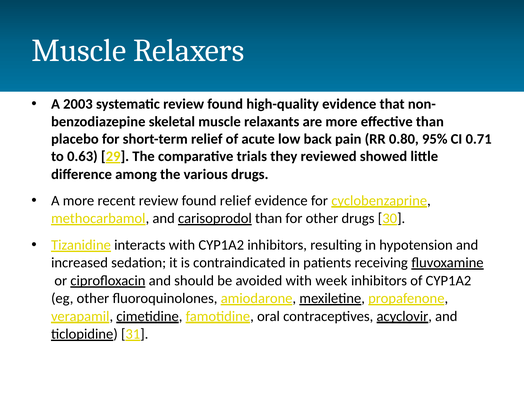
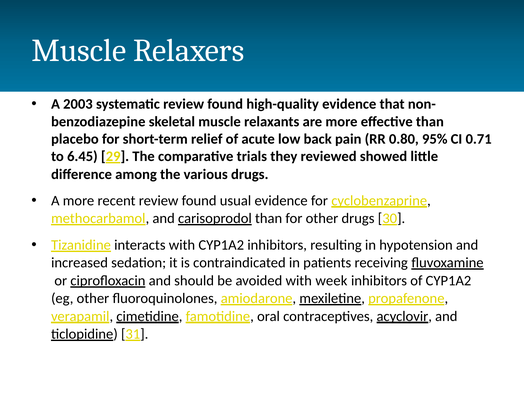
0.63: 0.63 -> 6.45 (82, 156)
found relief: relief -> usual (236, 201)
